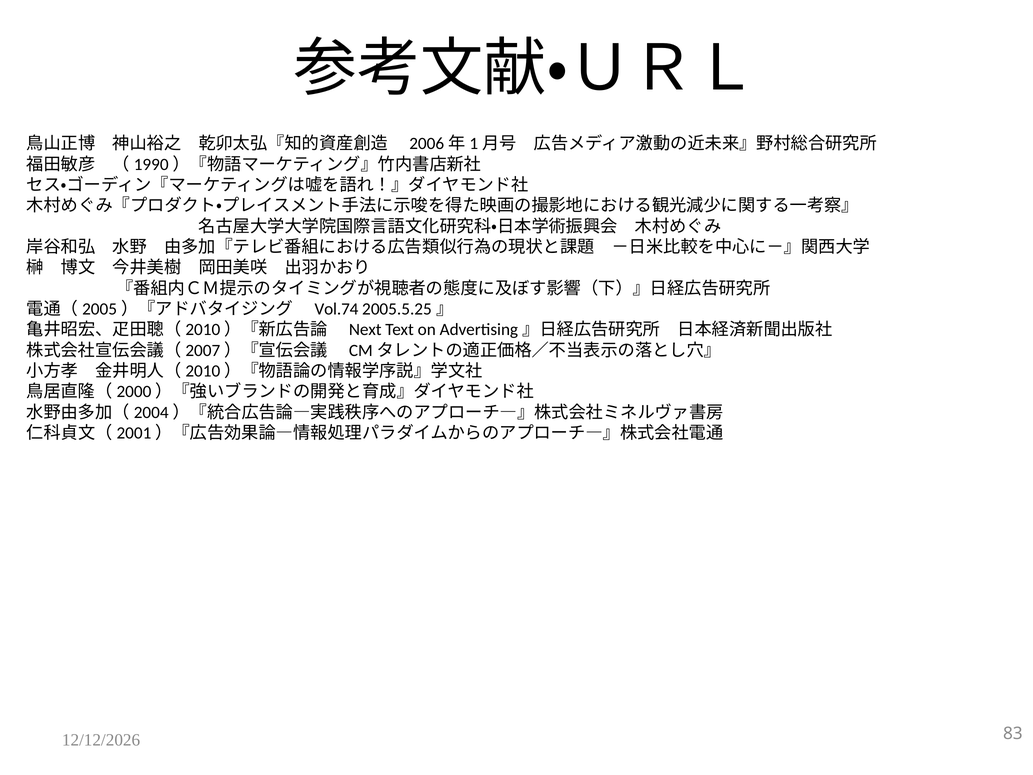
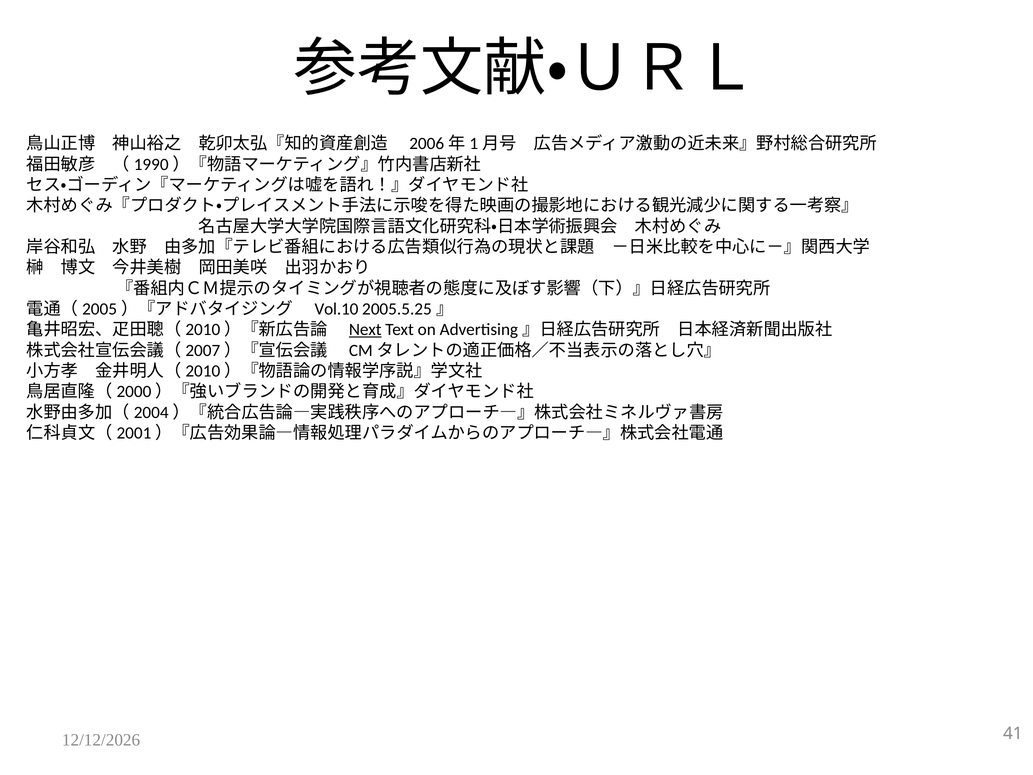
Vol.74: Vol.74 -> Vol.10 (336, 309)
Next underline: none -> present (365, 330)
83: 83 -> 41 (1013, 733)
